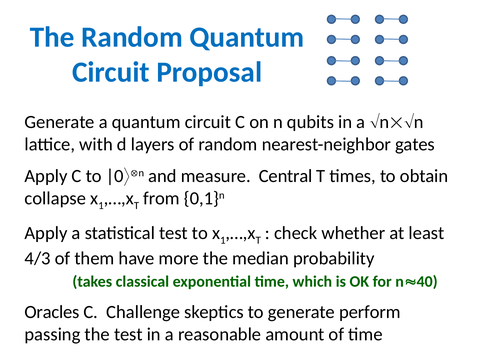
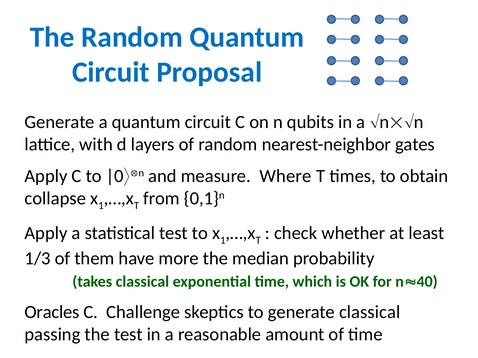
Central: Central -> Where (286, 176)
4/3: 4/3 -> 1/3 (38, 259)
generate perform: perform -> classical (370, 313)
